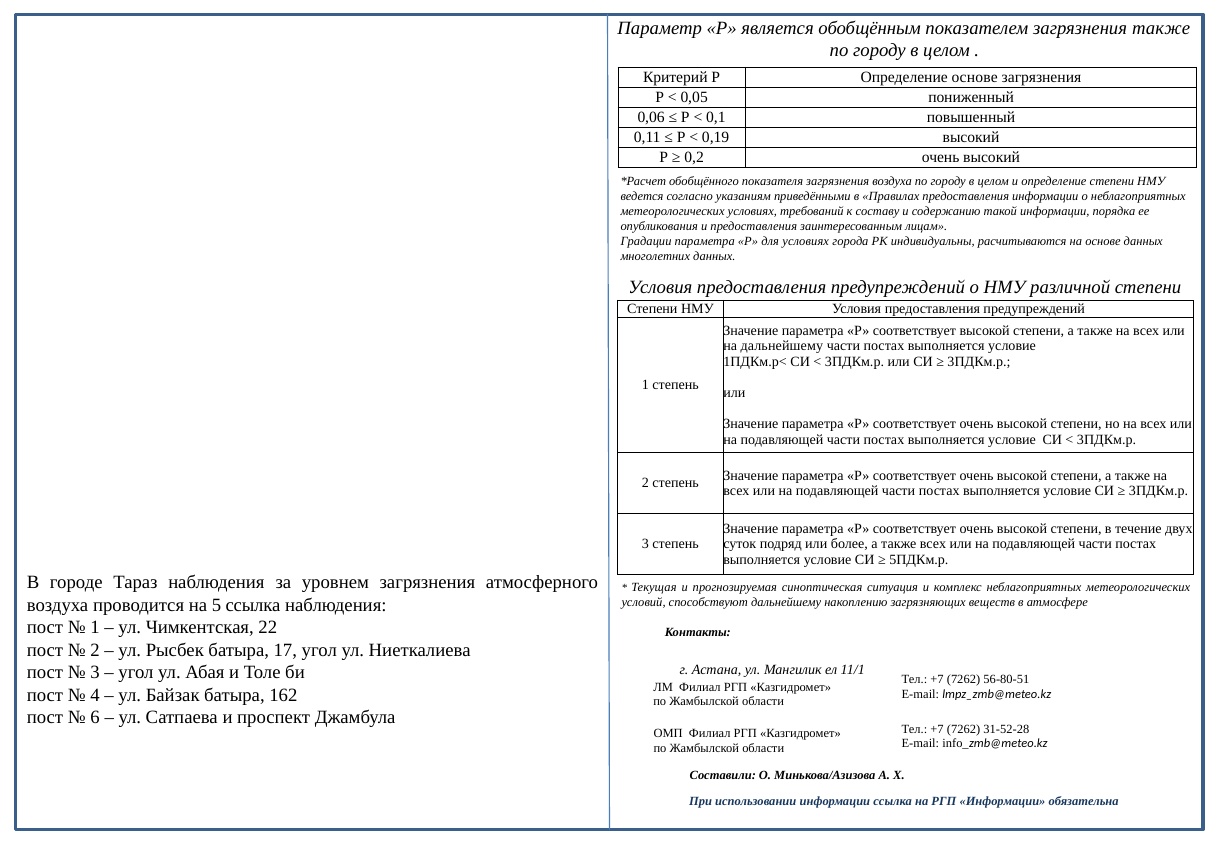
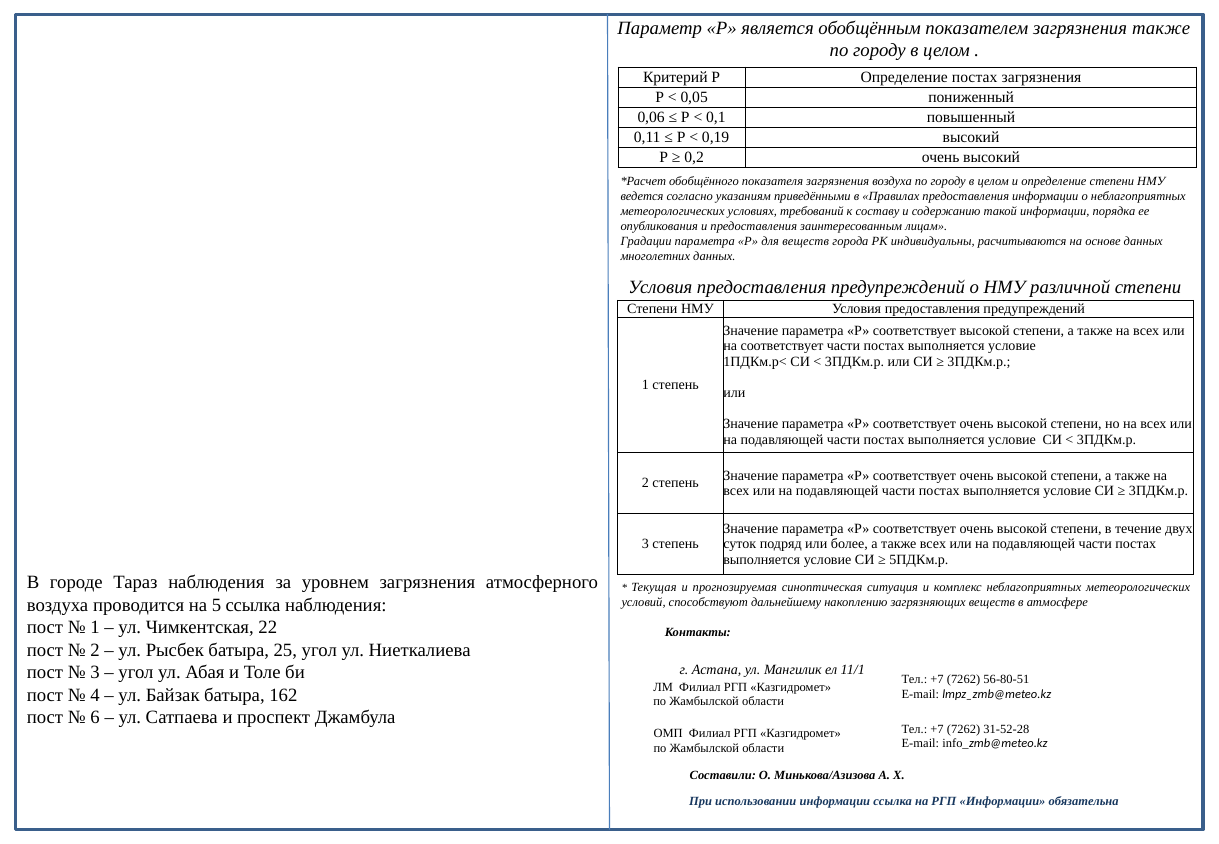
Определение основе: основе -> постах (975, 77)
для условиях: условиях -> веществ (806, 241)
на дальнейшему: дальнейшему -> соответствует (782, 346)
17: 17 -> 25 (285, 650)
